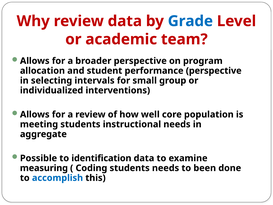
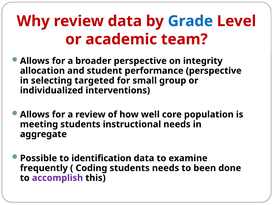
program: program -> integrity (203, 61)
intervals: intervals -> targeted (94, 80)
measuring: measuring -> frequently (44, 168)
accomplish colour: blue -> purple (57, 178)
